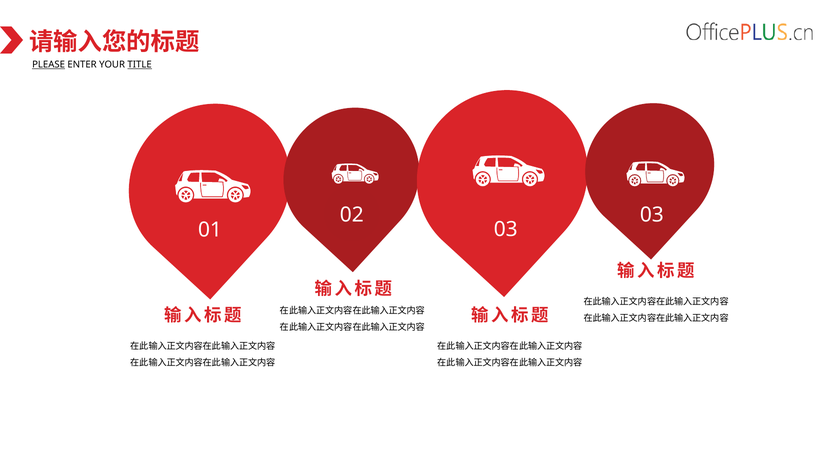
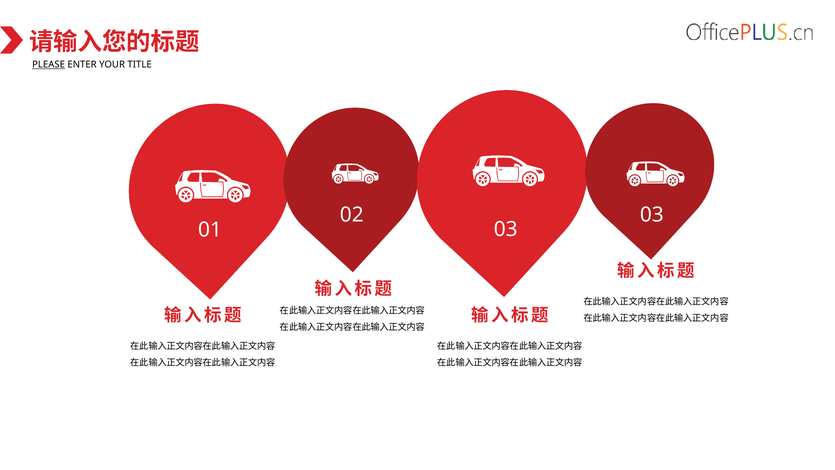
TITLE underline: present -> none (140, 65)
